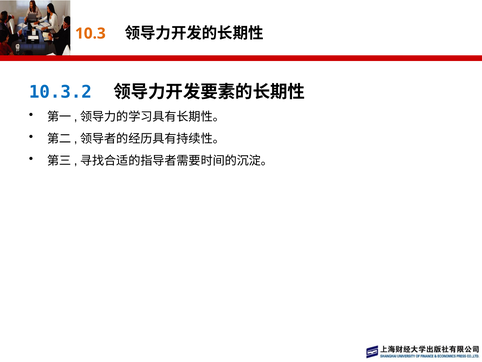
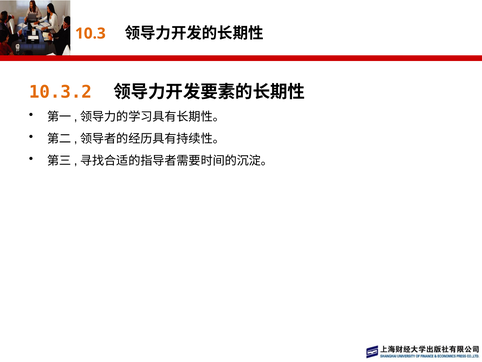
10.3.2 colour: blue -> orange (60, 92)
